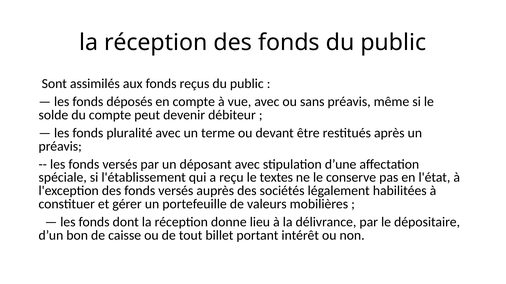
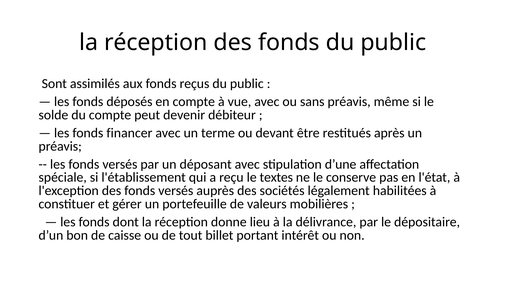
pluralité: pluralité -> financer (129, 133)
